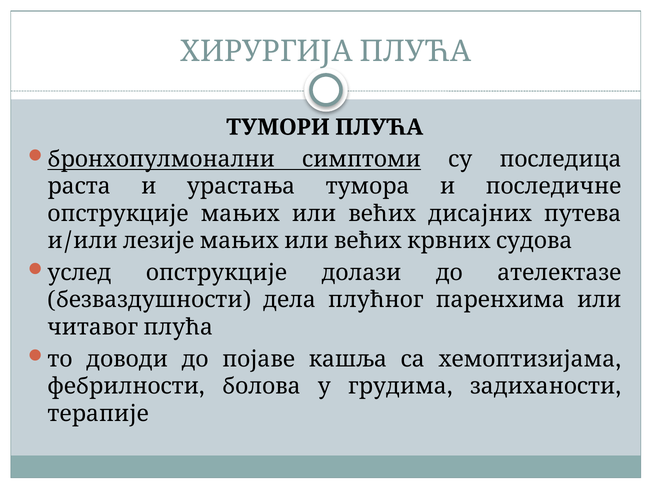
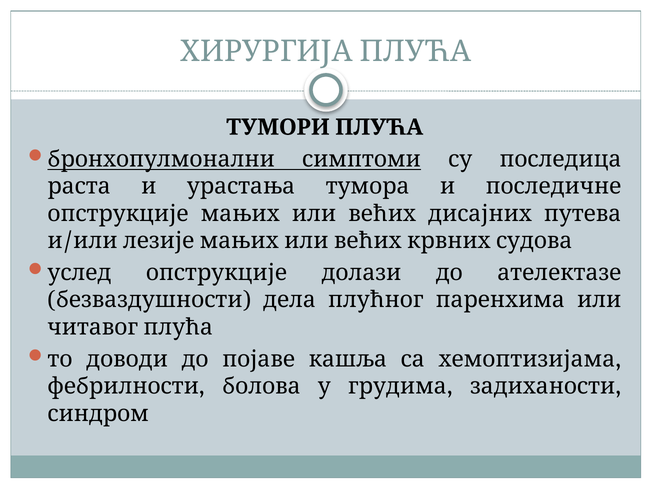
терапије: терапије -> синдром (98, 414)
